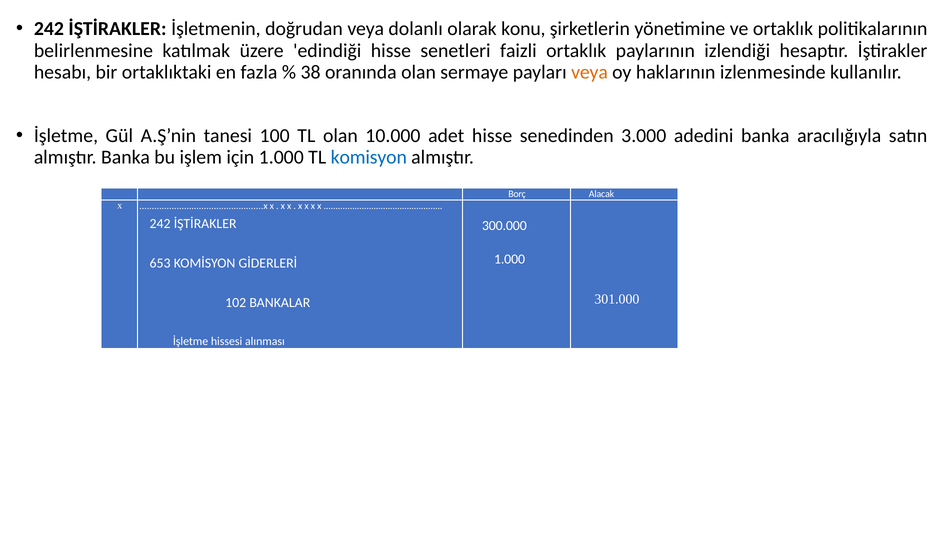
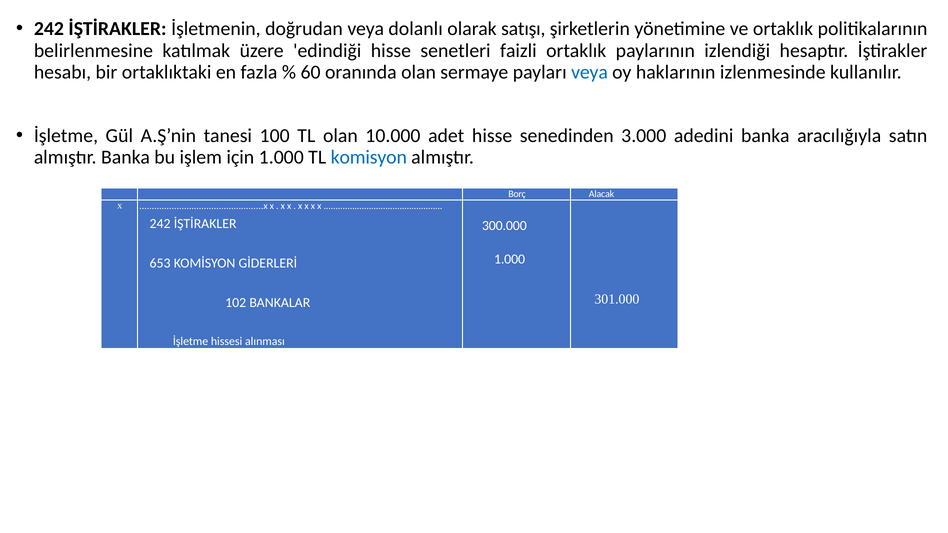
konu: konu -> satışı (523, 29)
38: 38 -> 60 (311, 72)
veya colour: orange -> blue (590, 72)
